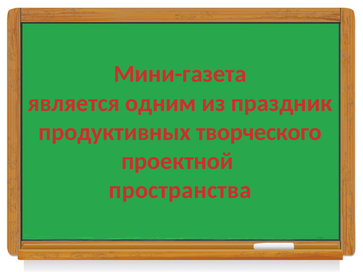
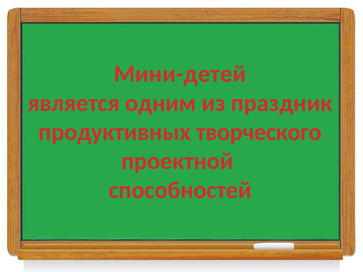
Мини-газета: Мини-газета -> Мини-детей (180, 74)
пространства: пространства -> способностей (180, 190)
